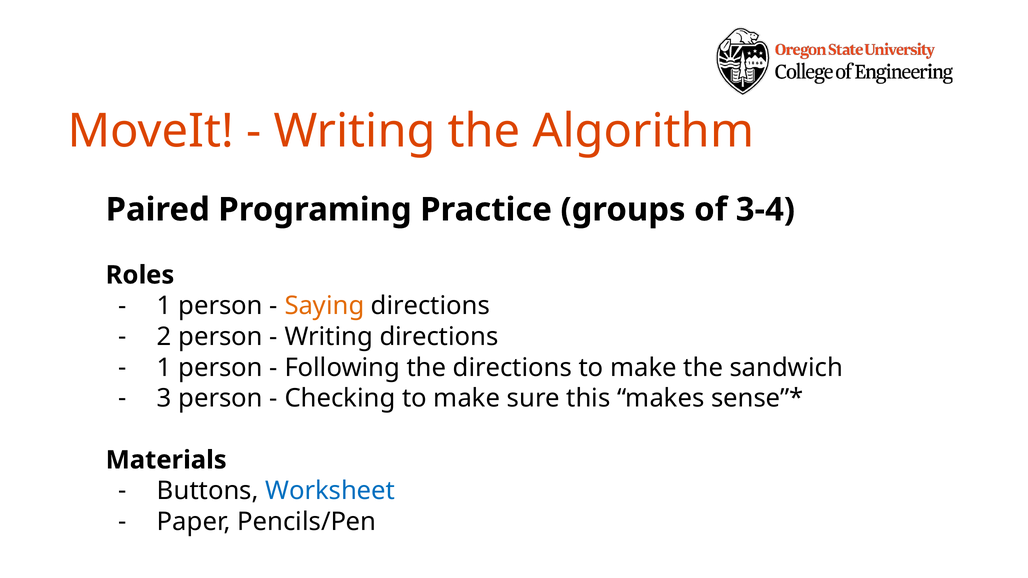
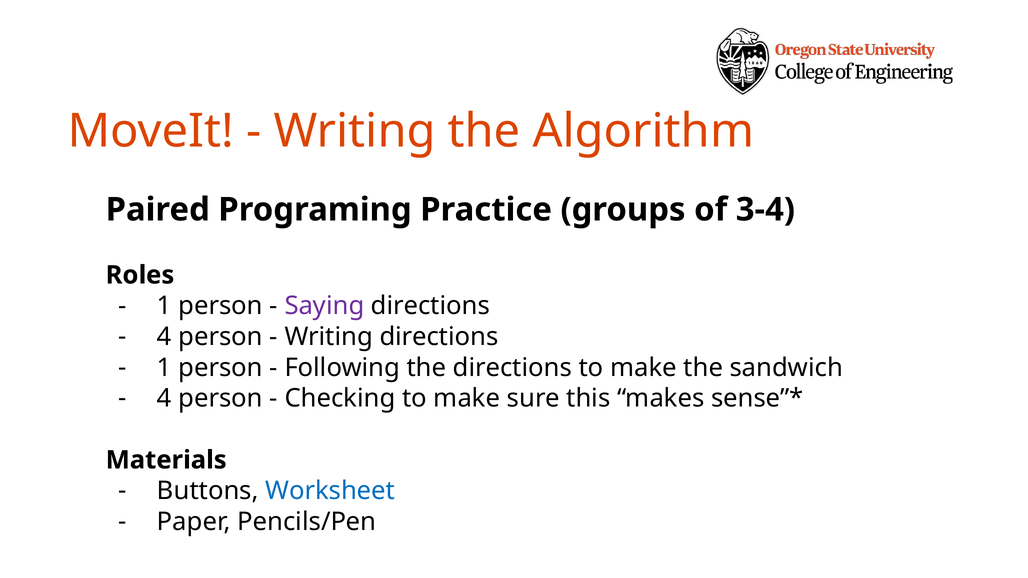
Saying colour: orange -> purple (324, 306)
2: 2 -> 4 (164, 337)
3: 3 -> 4 (164, 399)
